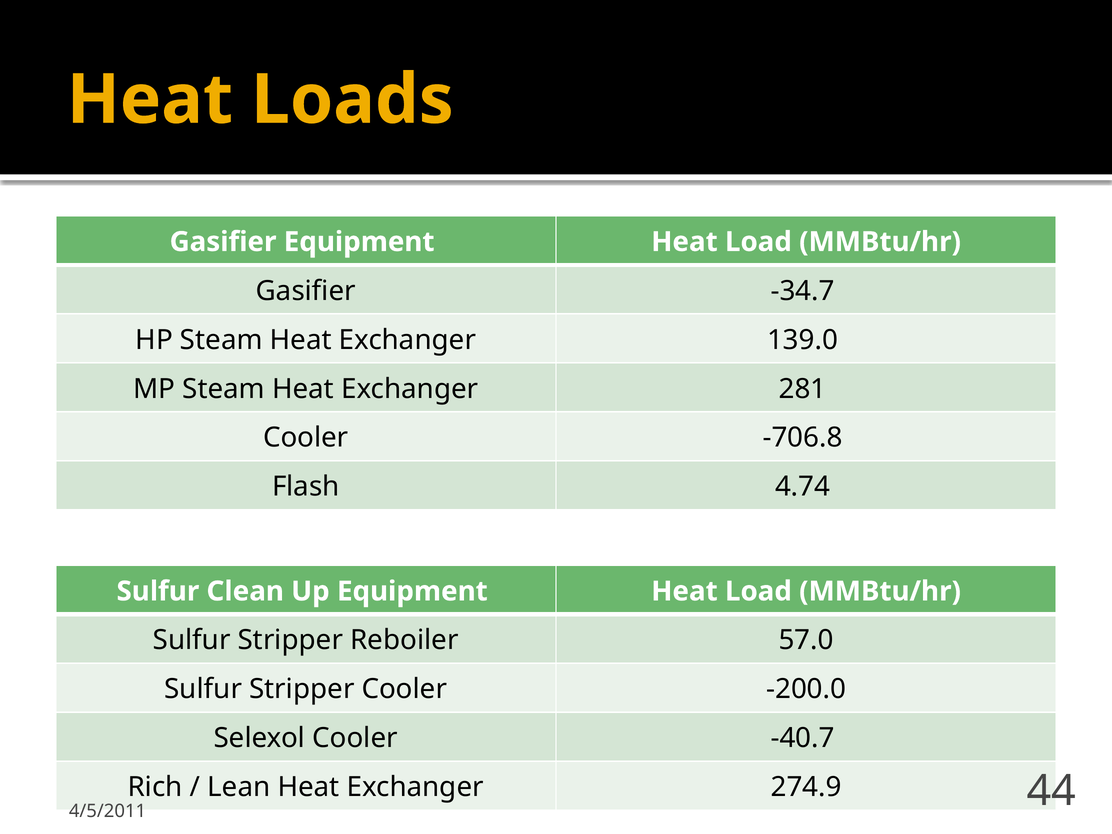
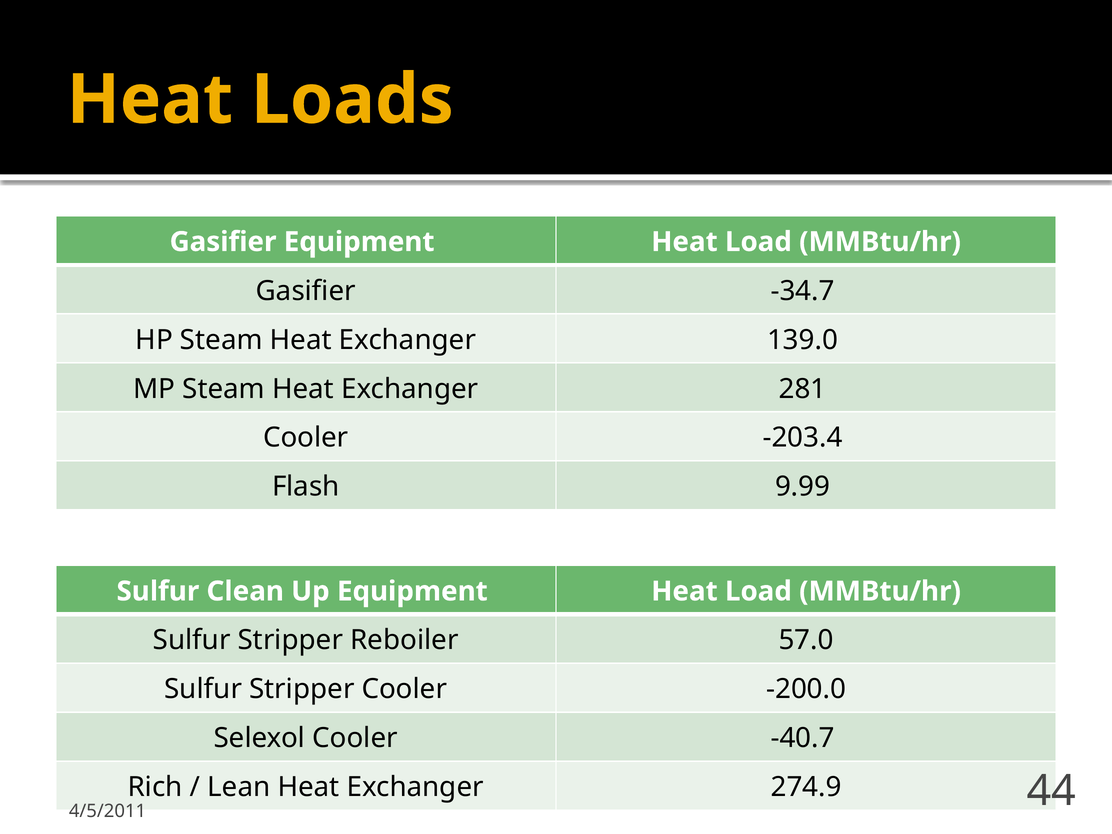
-706.8: -706.8 -> -203.4 (803, 438)
4.74: 4.74 -> 9.99 (803, 487)
